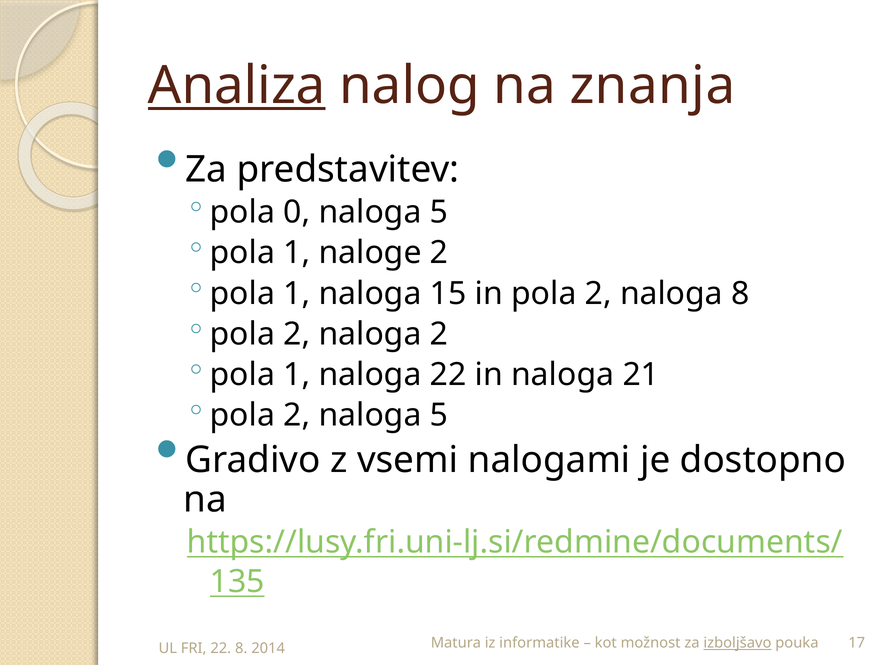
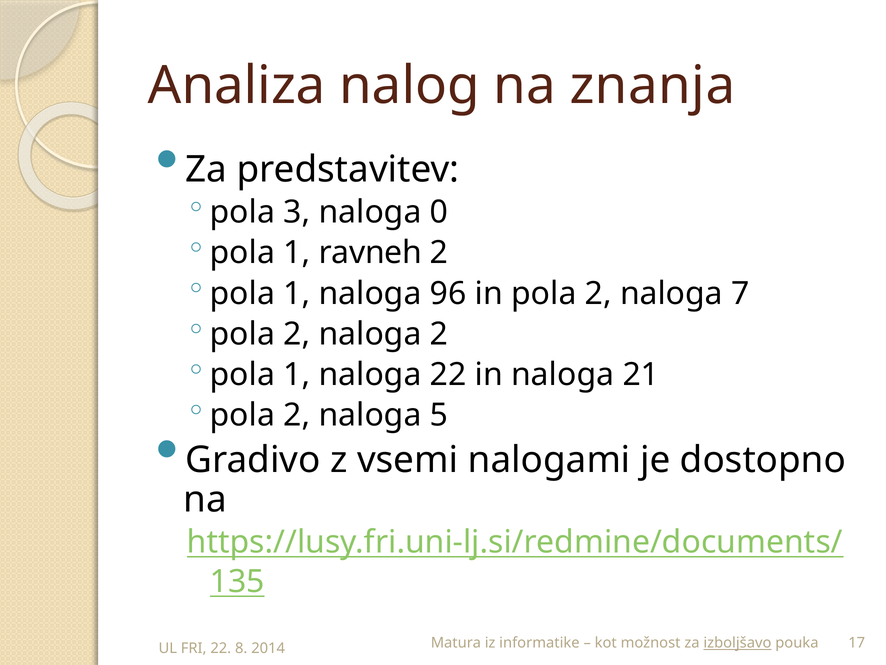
Analiza underline: present -> none (237, 86)
0: 0 -> 3 (297, 212)
5: 5 -> 0 (439, 212)
naloge: naloge -> ravneh (370, 253)
15: 15 -> 96 (448, 293)
naloga 8: 8 -> 7 (740, 293)
